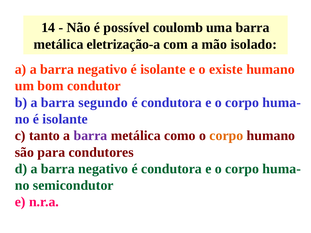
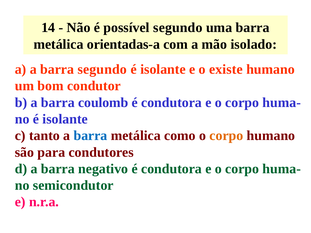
possível coulomb: coulomb -> segundo (178, 28)
eletrização-a: eletrização-a -> orientadas-a (123, 44)
a a barra negativo: negativo -> segundo (102, 69)
segundo: segundo -> coulomb (103, 103)
barra colour: purple -> blue (90, 136)
